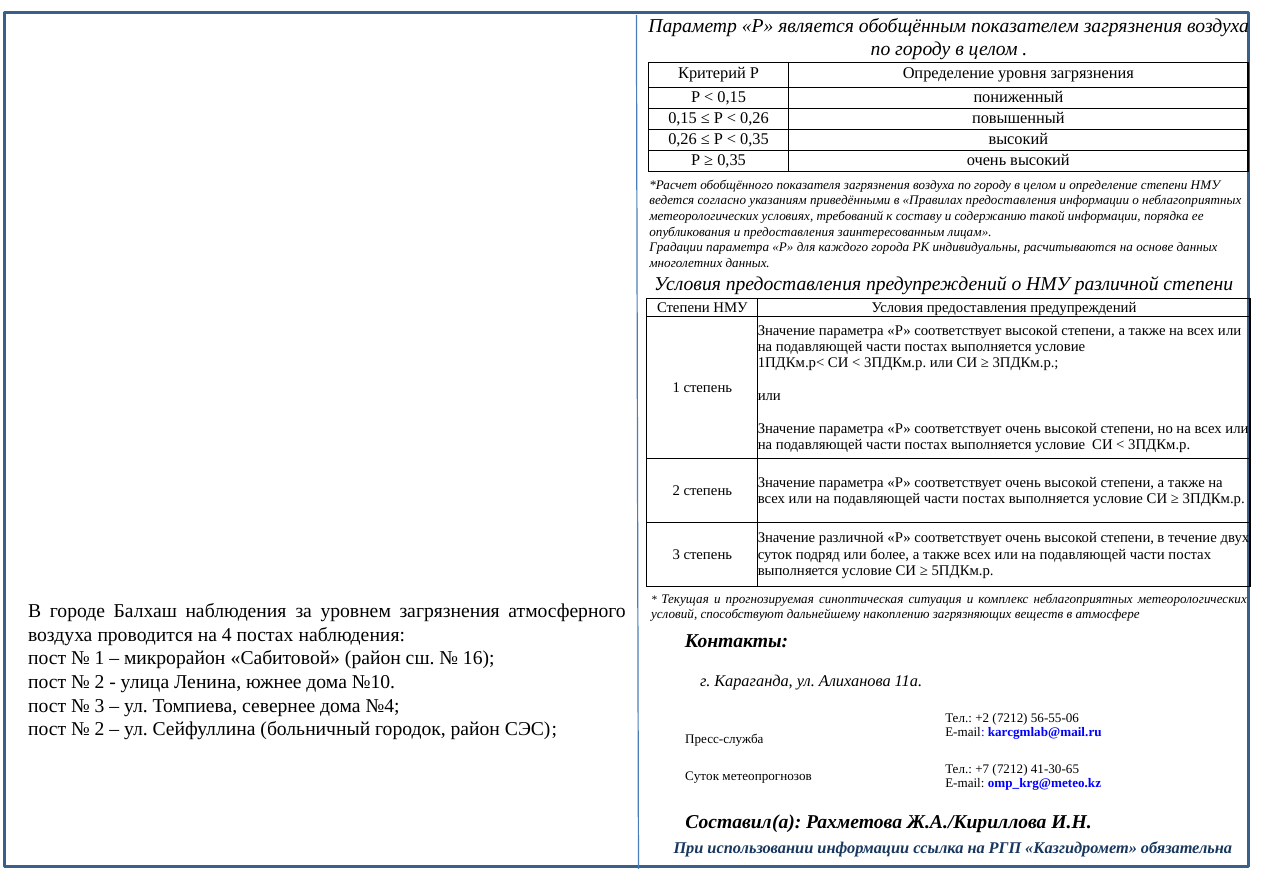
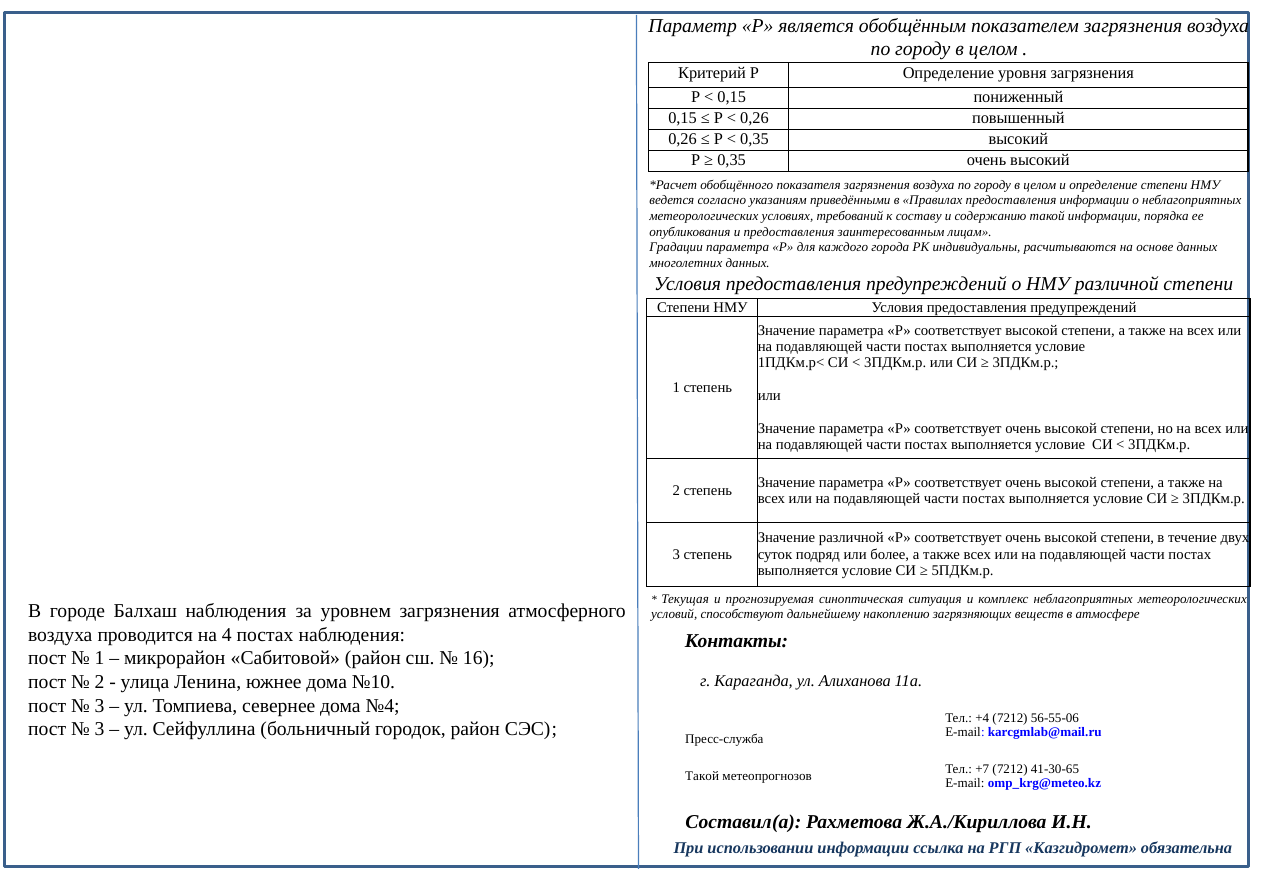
+2: +2 -> +4 (982, 718)
2: 2 -> 3 (100, 729)
Суток: Суток -> Такой (702, 776)
